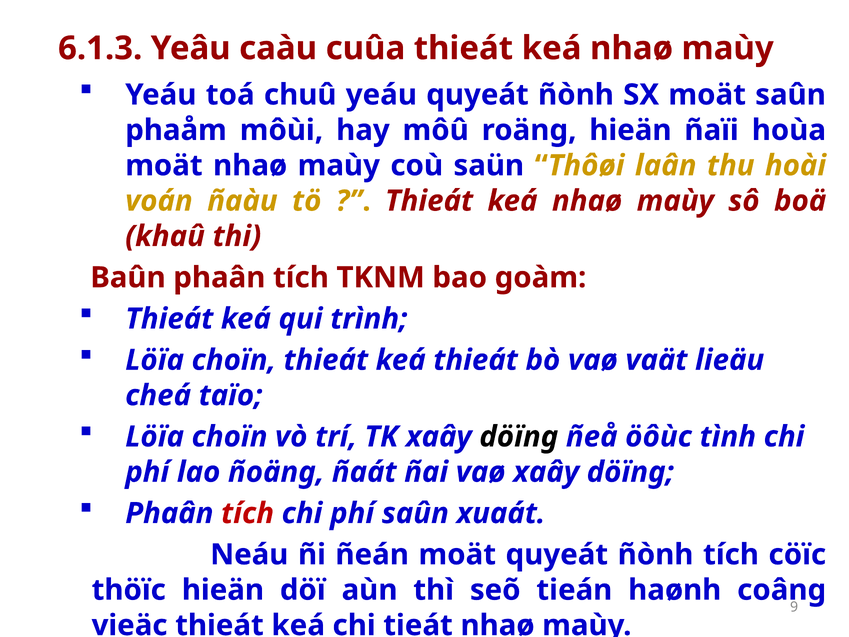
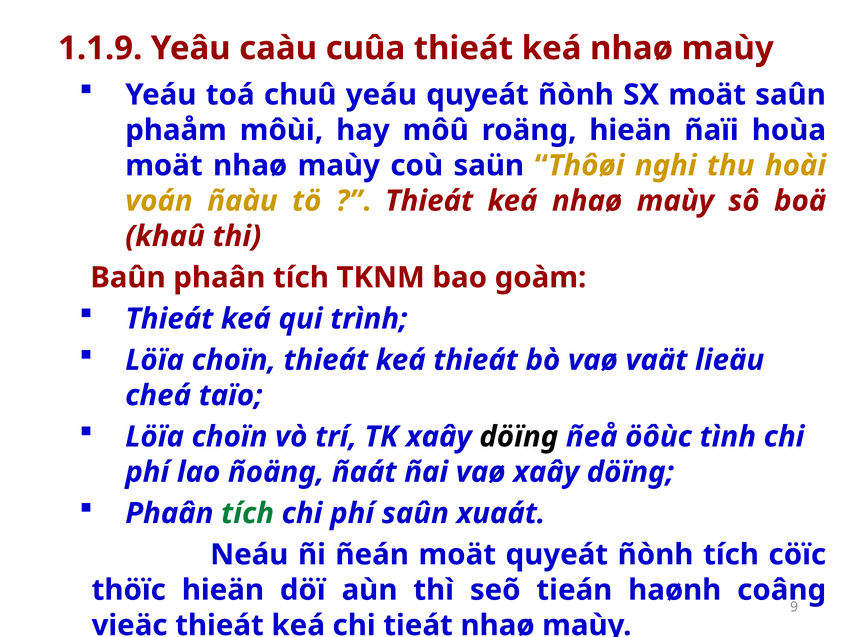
6.1.3: 6.1.3 -> 1.1.9 (100, 48)
laân: laân -> nghi (666, 165)
tích colour: red -> green (248, 513)
